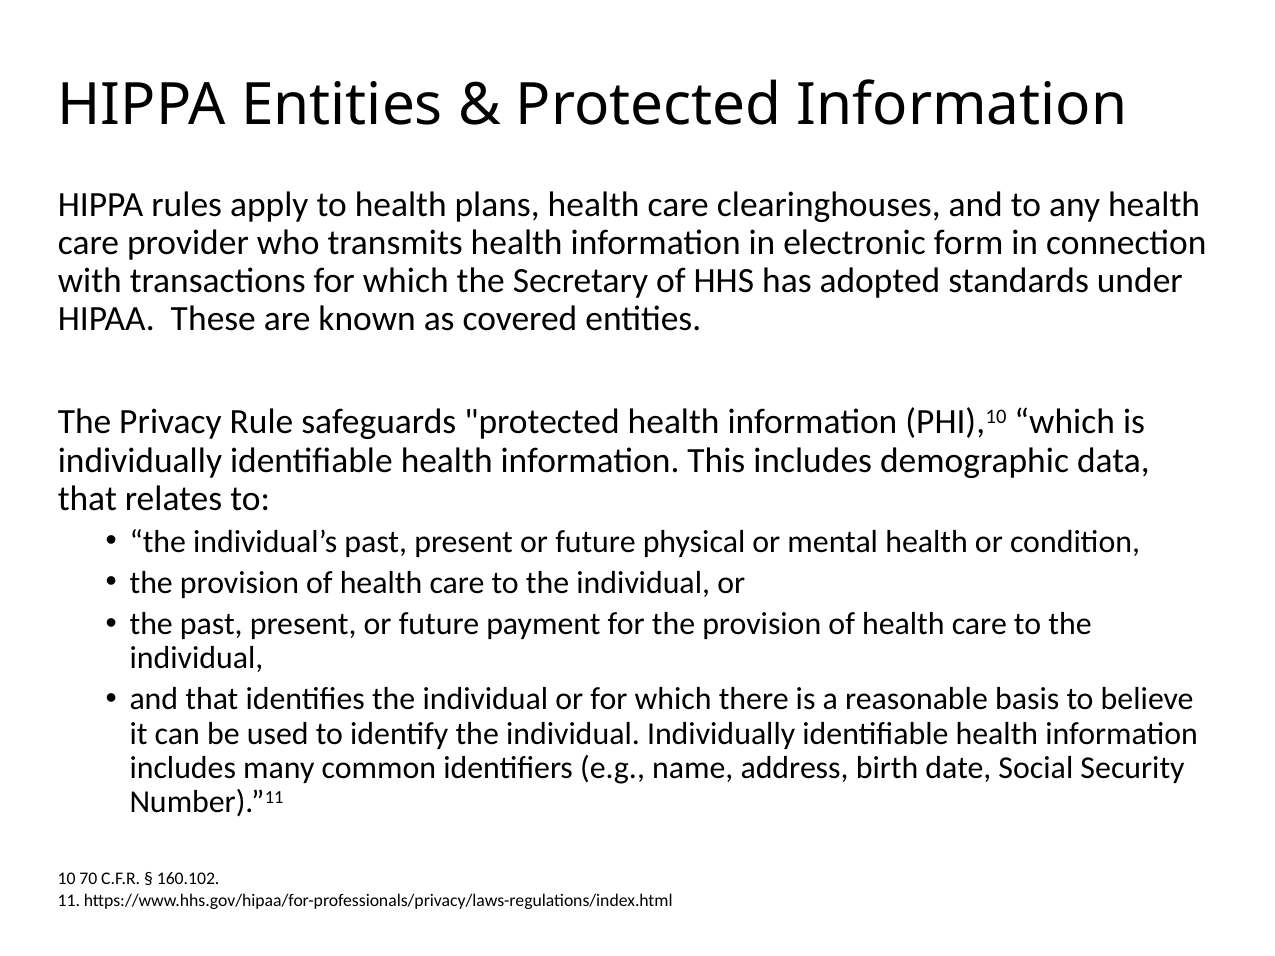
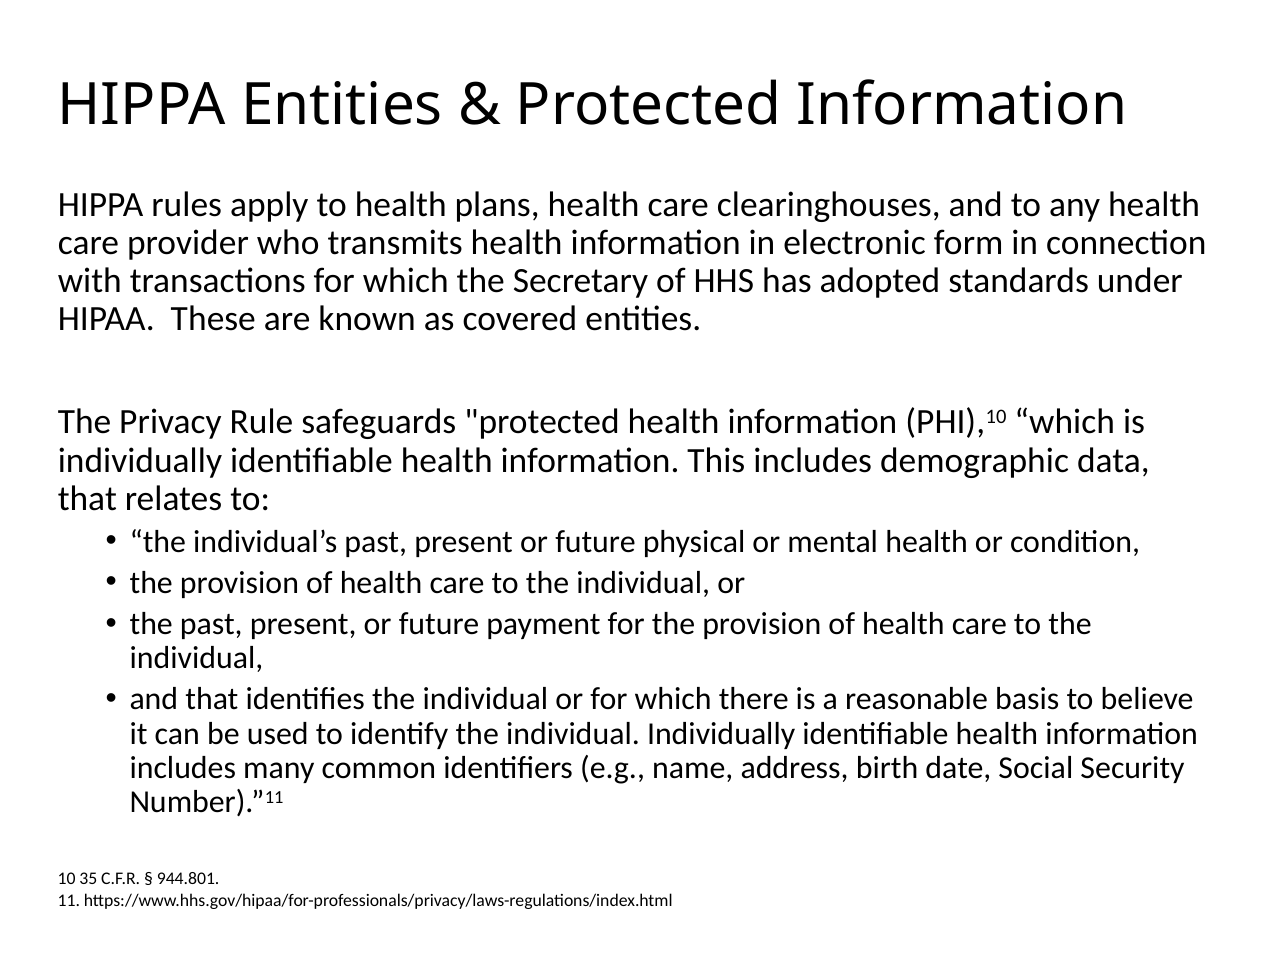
70: 70 -> 35 (88, 879)
160.102: 160.102 -> 944.801 (188, 879)
